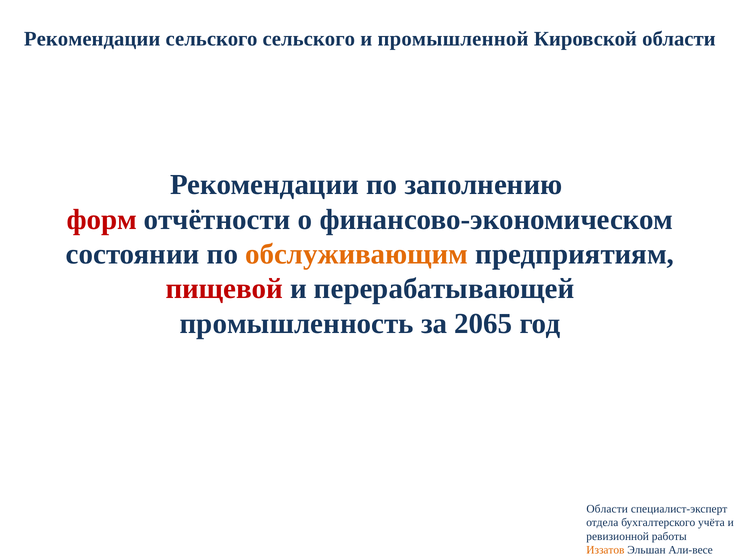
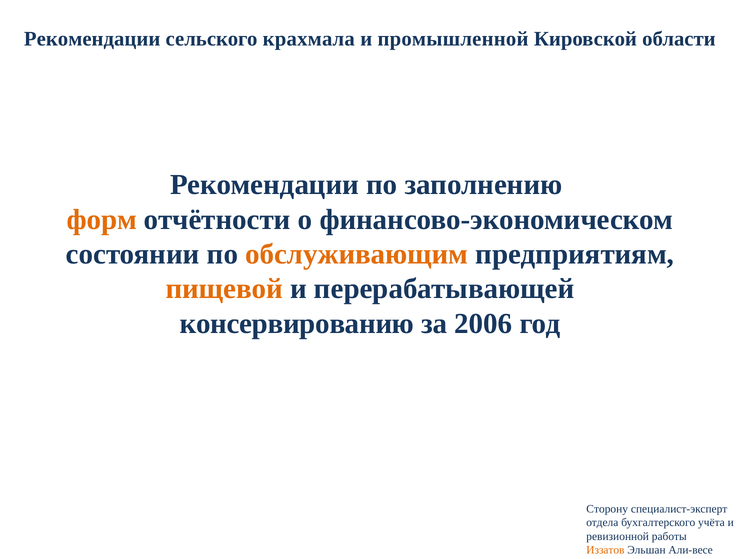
сельского сельского: сельского -> крахмала (309, 39)
форм colour: red -> orange (102, 220)
пищевой colour: red -> orange (224, 289)
промышленность: промышленность -> консервированию (297, 324)
2065: 2065 -> 2006 (483, 324)
Области: Области -> Сторону (607, 509)
